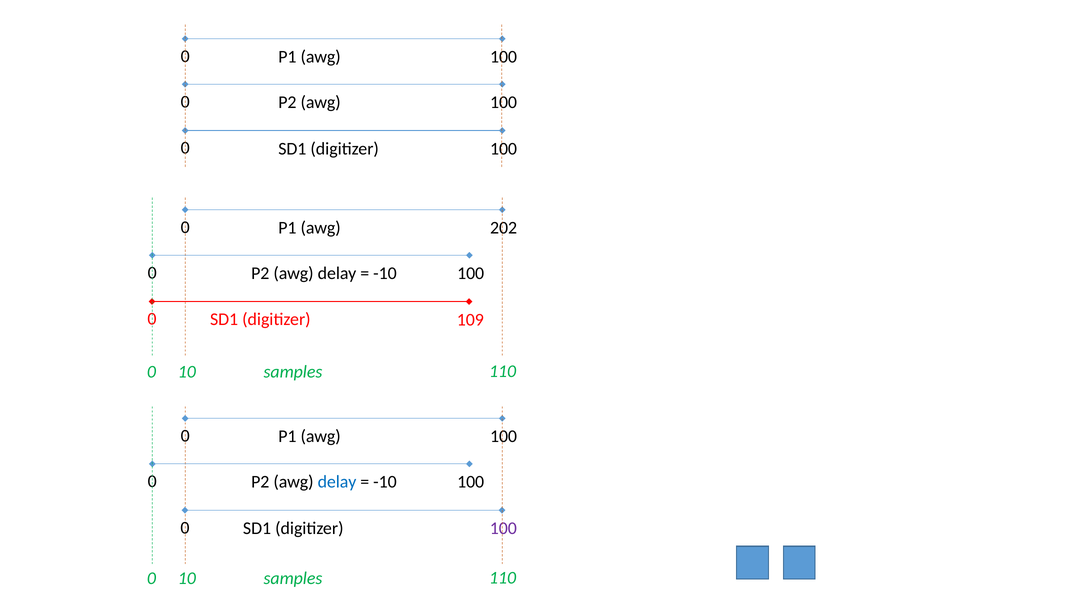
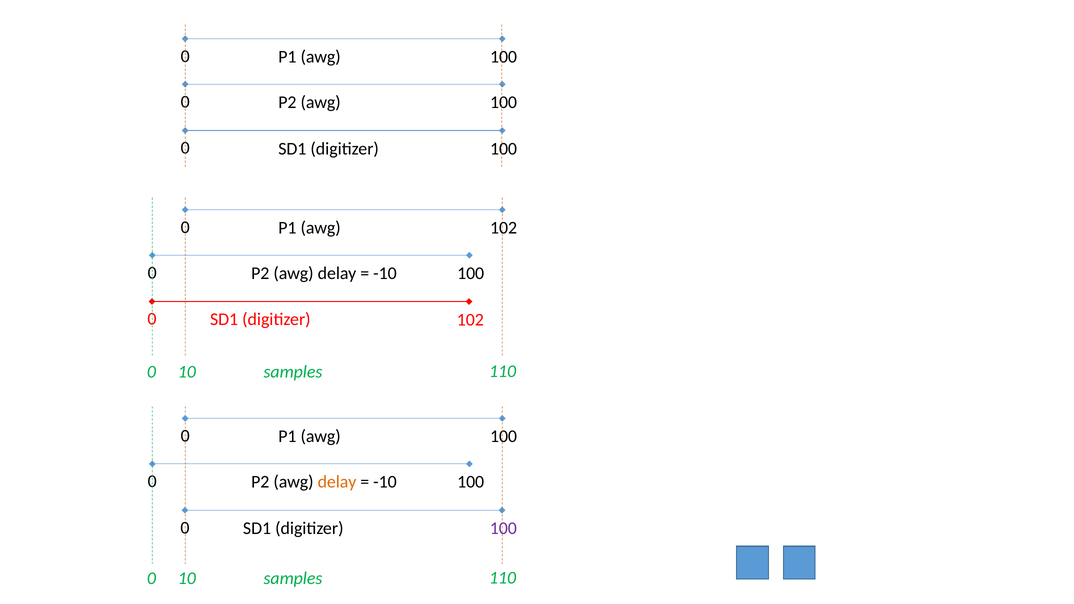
202: 202 -> 102 (504, 228)
109: 109 -> 102 (470, 320)
delay colour: blue -> orange (337, 482)
